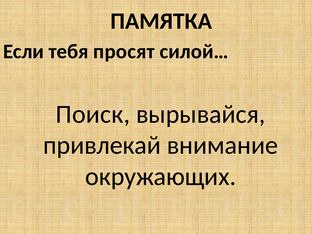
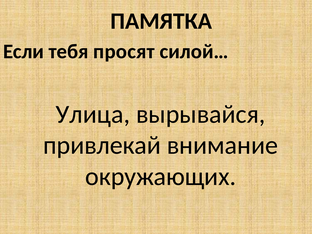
Поиск: Поиск -> Улица (93, 114)
